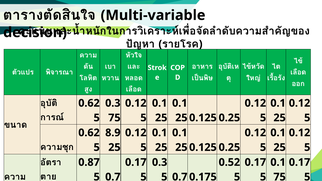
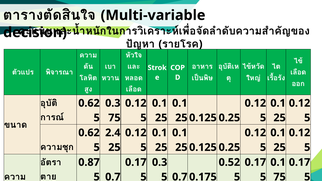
8.9: 8.9 -> 2.4 (113, 133)
